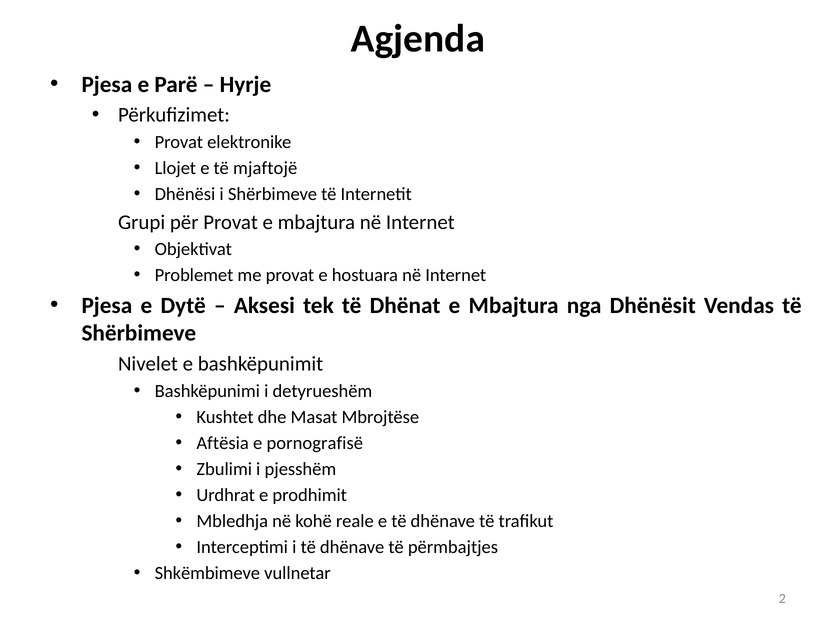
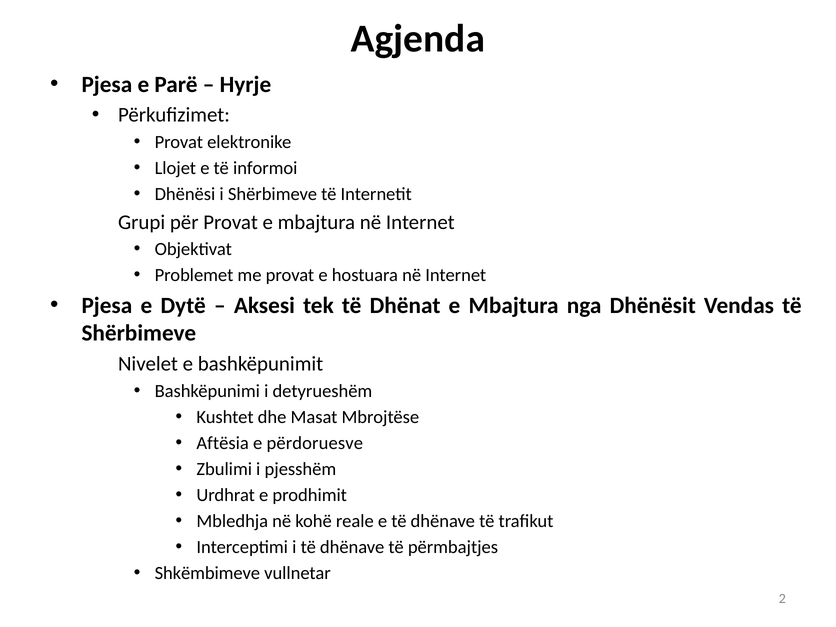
mjaftojë: mjaftojë -> informoi (265, 168)
pornografisë: pornografisë -> përdoruesve (315, 443)
